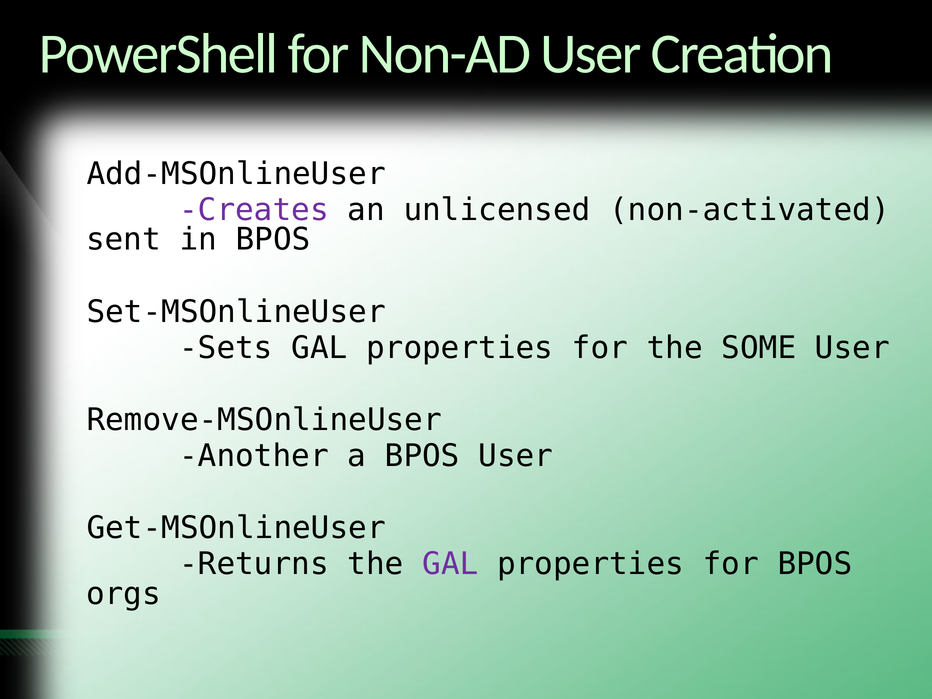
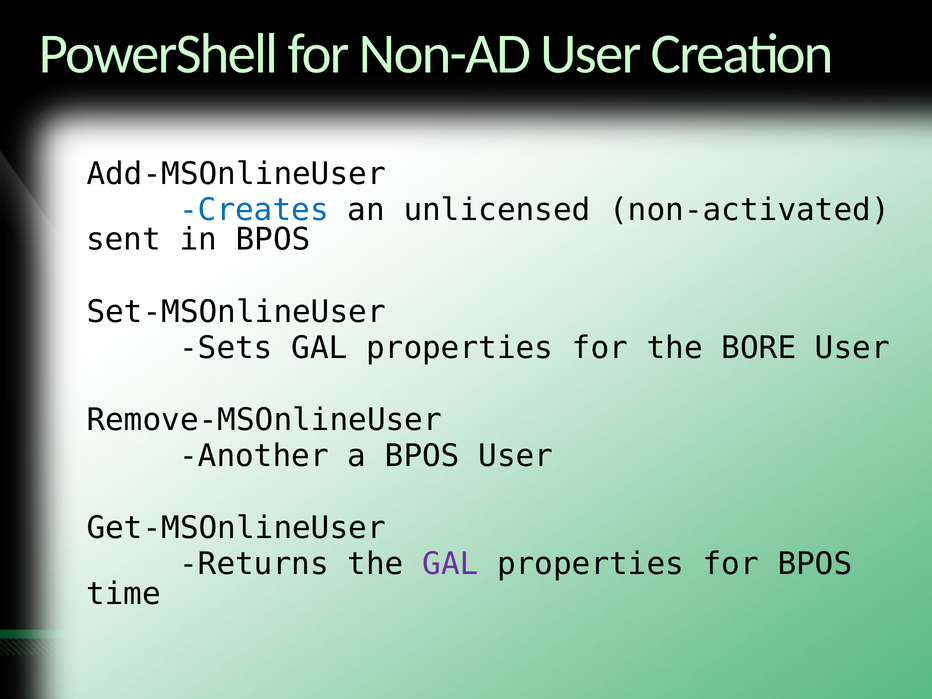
Creates colour: purple -> blue (254, 210)
SOME: SOME -> BORE (759, 348)
orgs: orgs -> time (123, 594)
